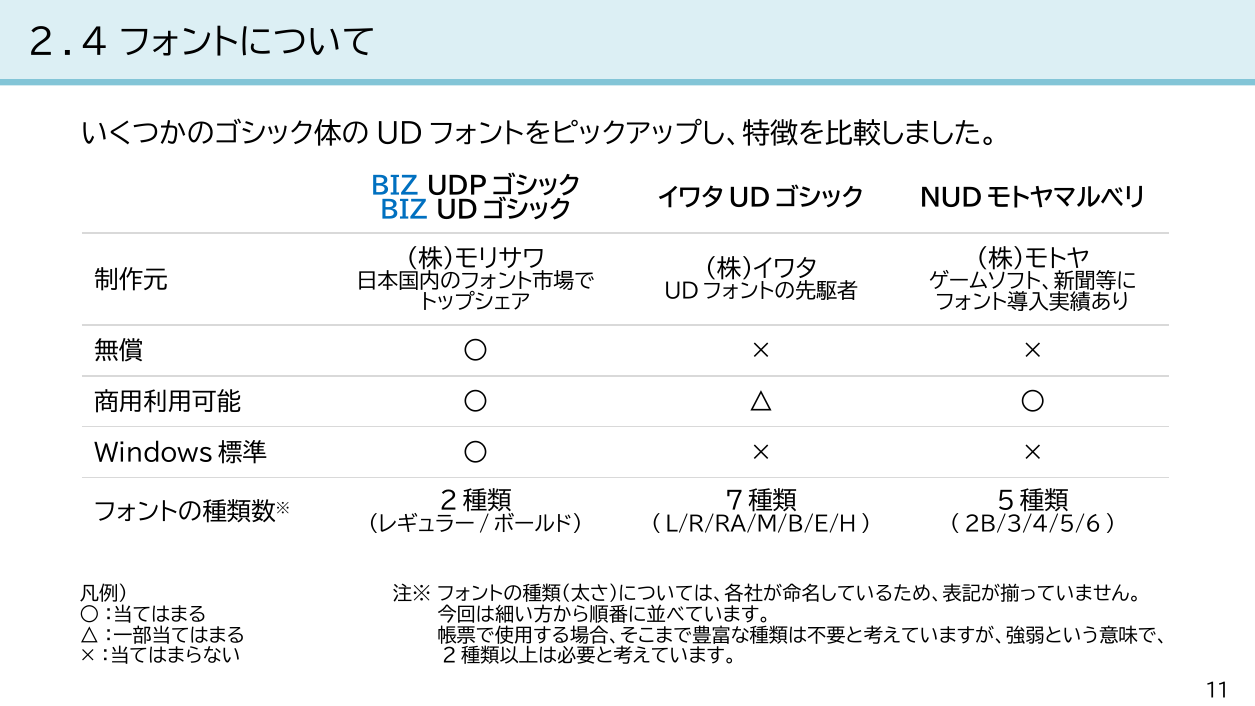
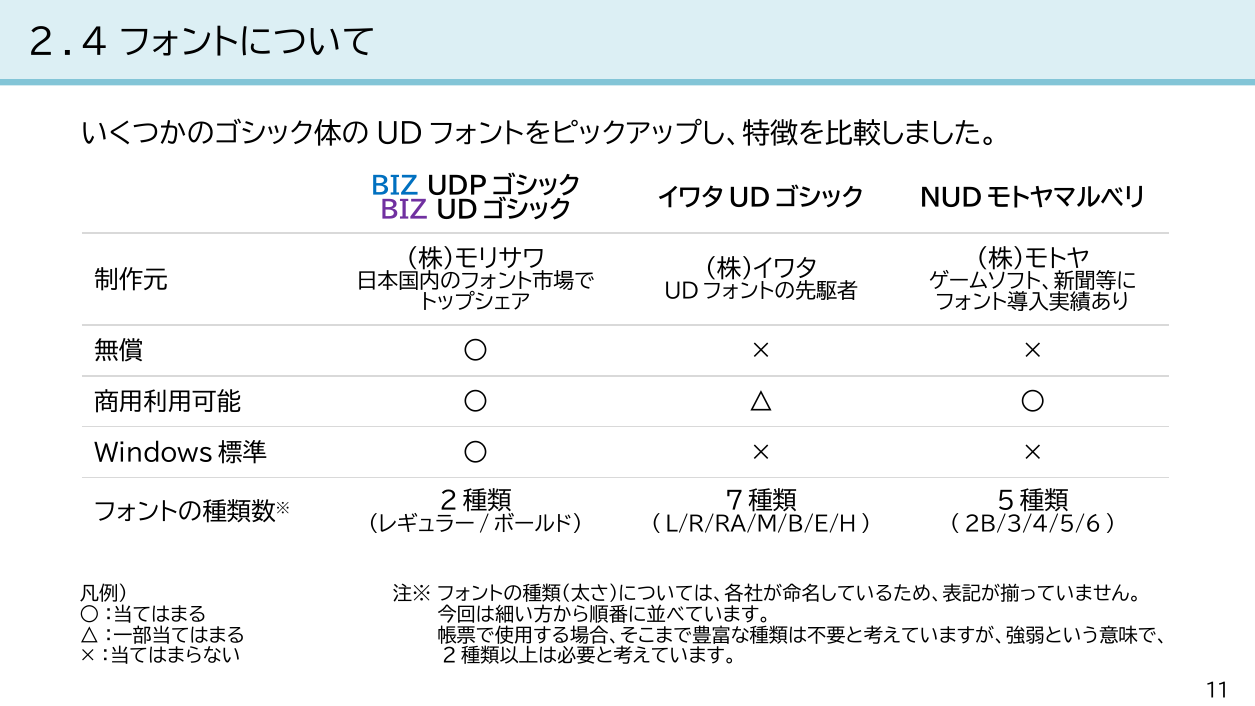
BIZ colour: blue -> purple (404, 211)
